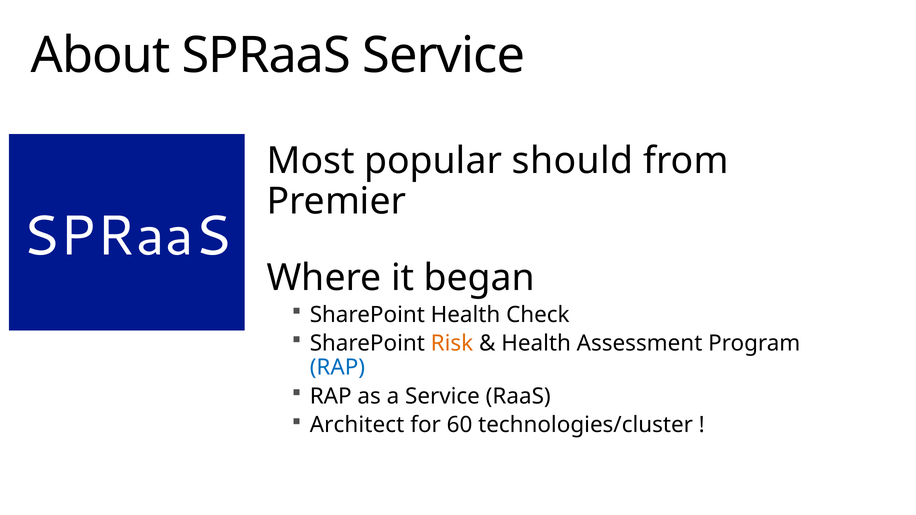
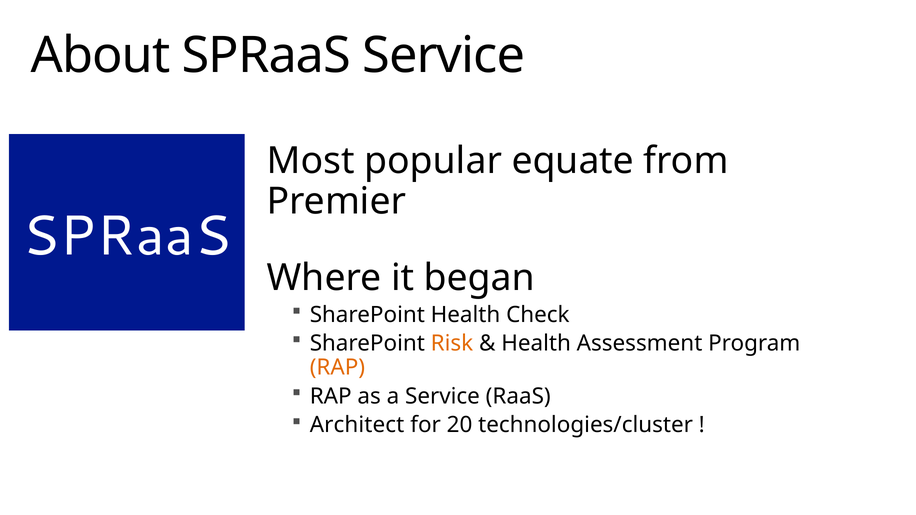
should: should -> equate (573, 161)
RAP colour: blue -> orange (337, 368)
60: 60 -> 20 (460, 425)
